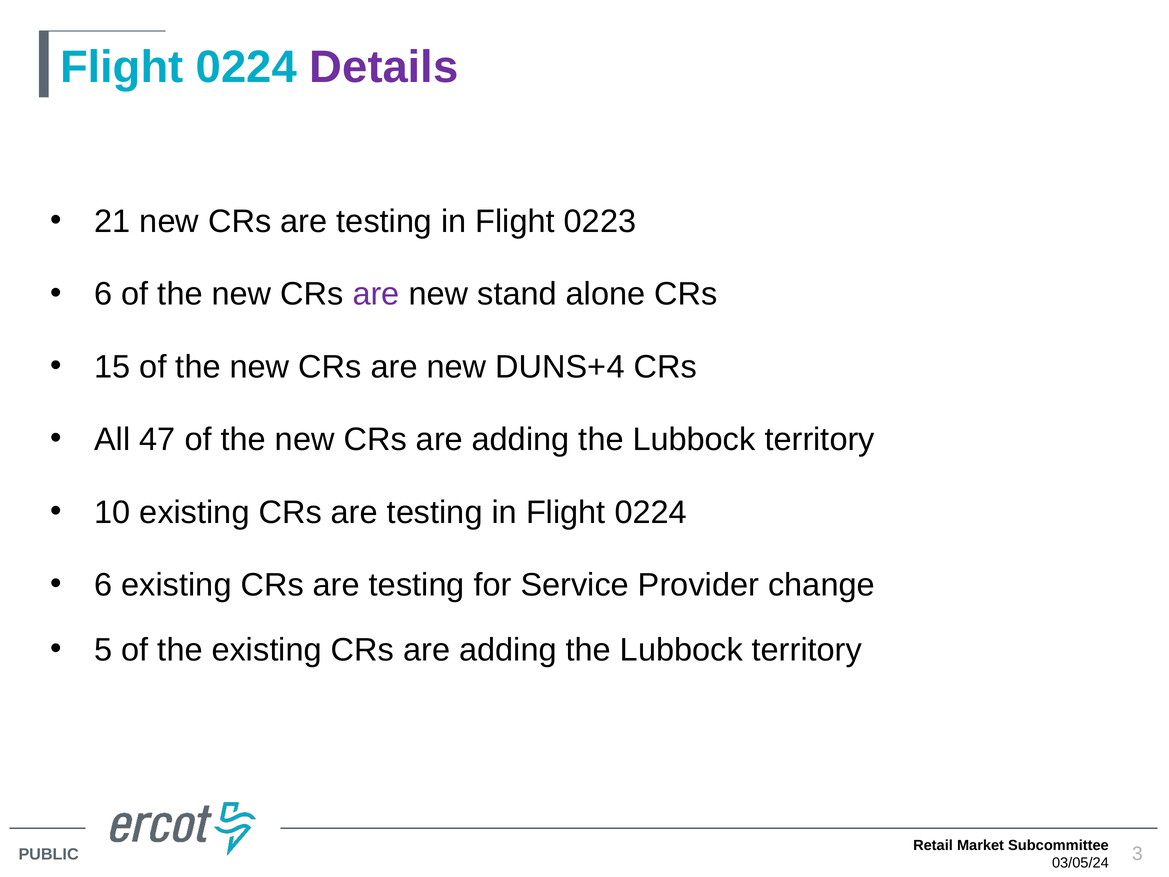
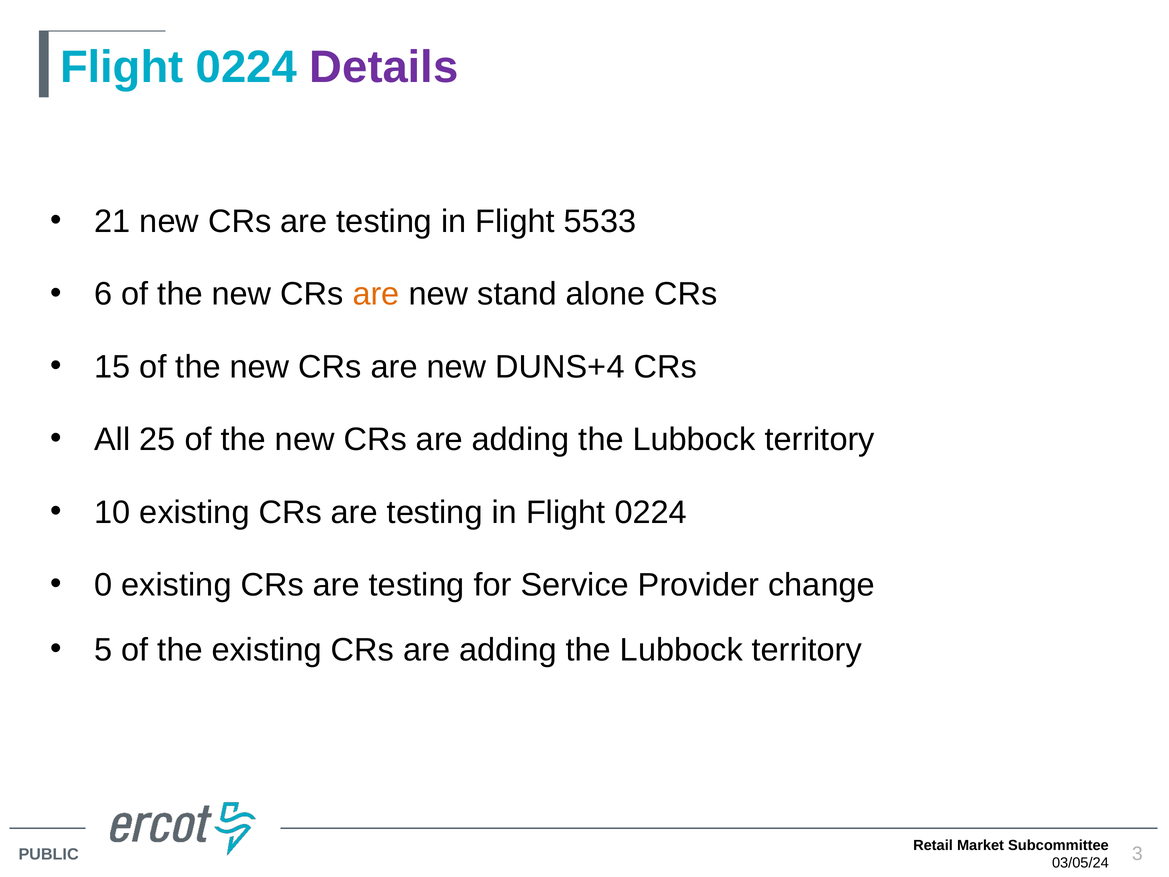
0223: 0223 -> 5533 (600, 221)
are colour: purple -> orange (376, 294)
47: 47 -> 25 (157, 439)
6: 6 -> 0 (103, 585)
